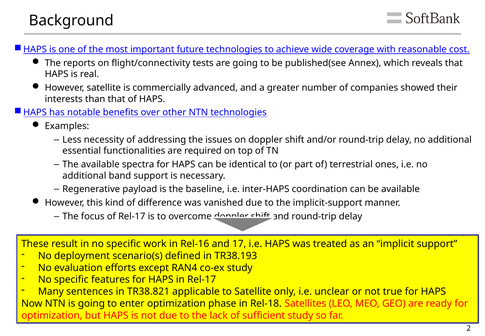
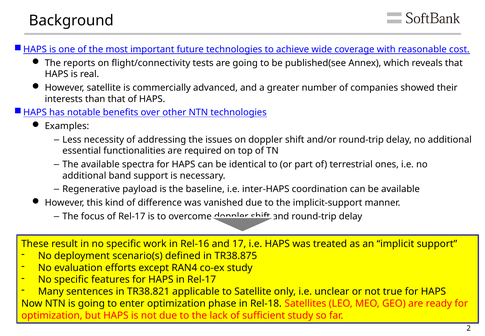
TR38.193: TR38.193 -> TR38.875 (236, 256)
